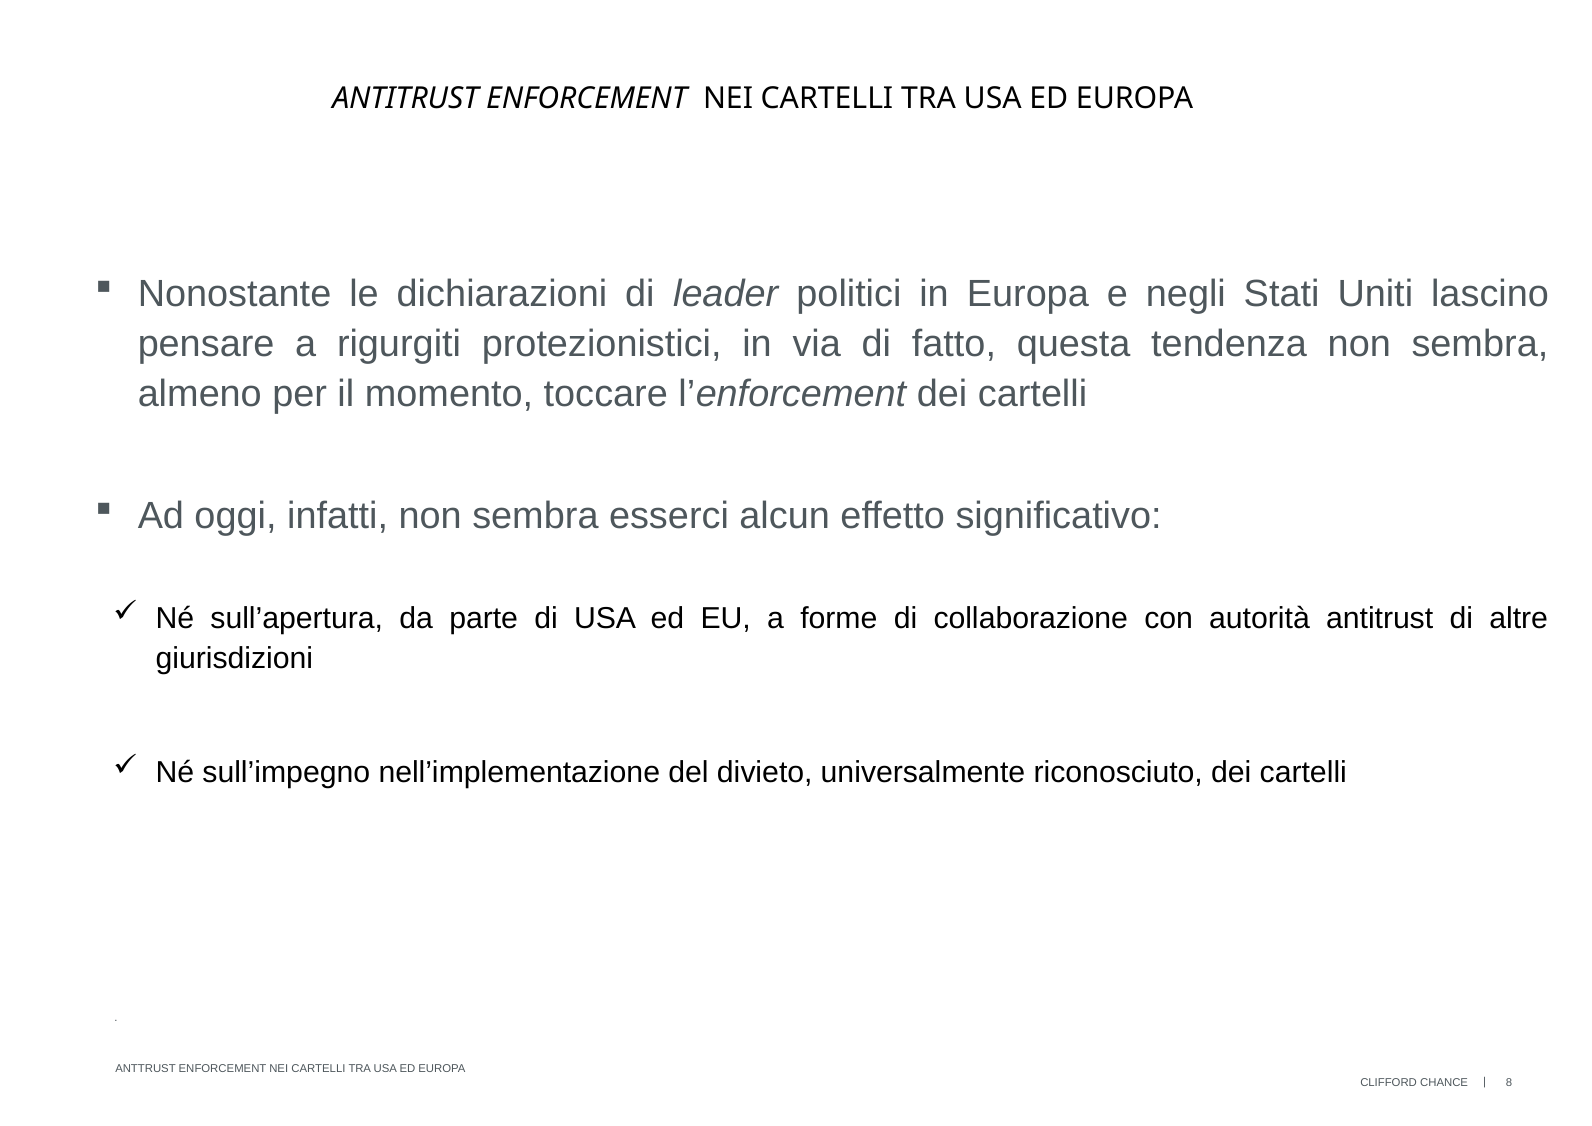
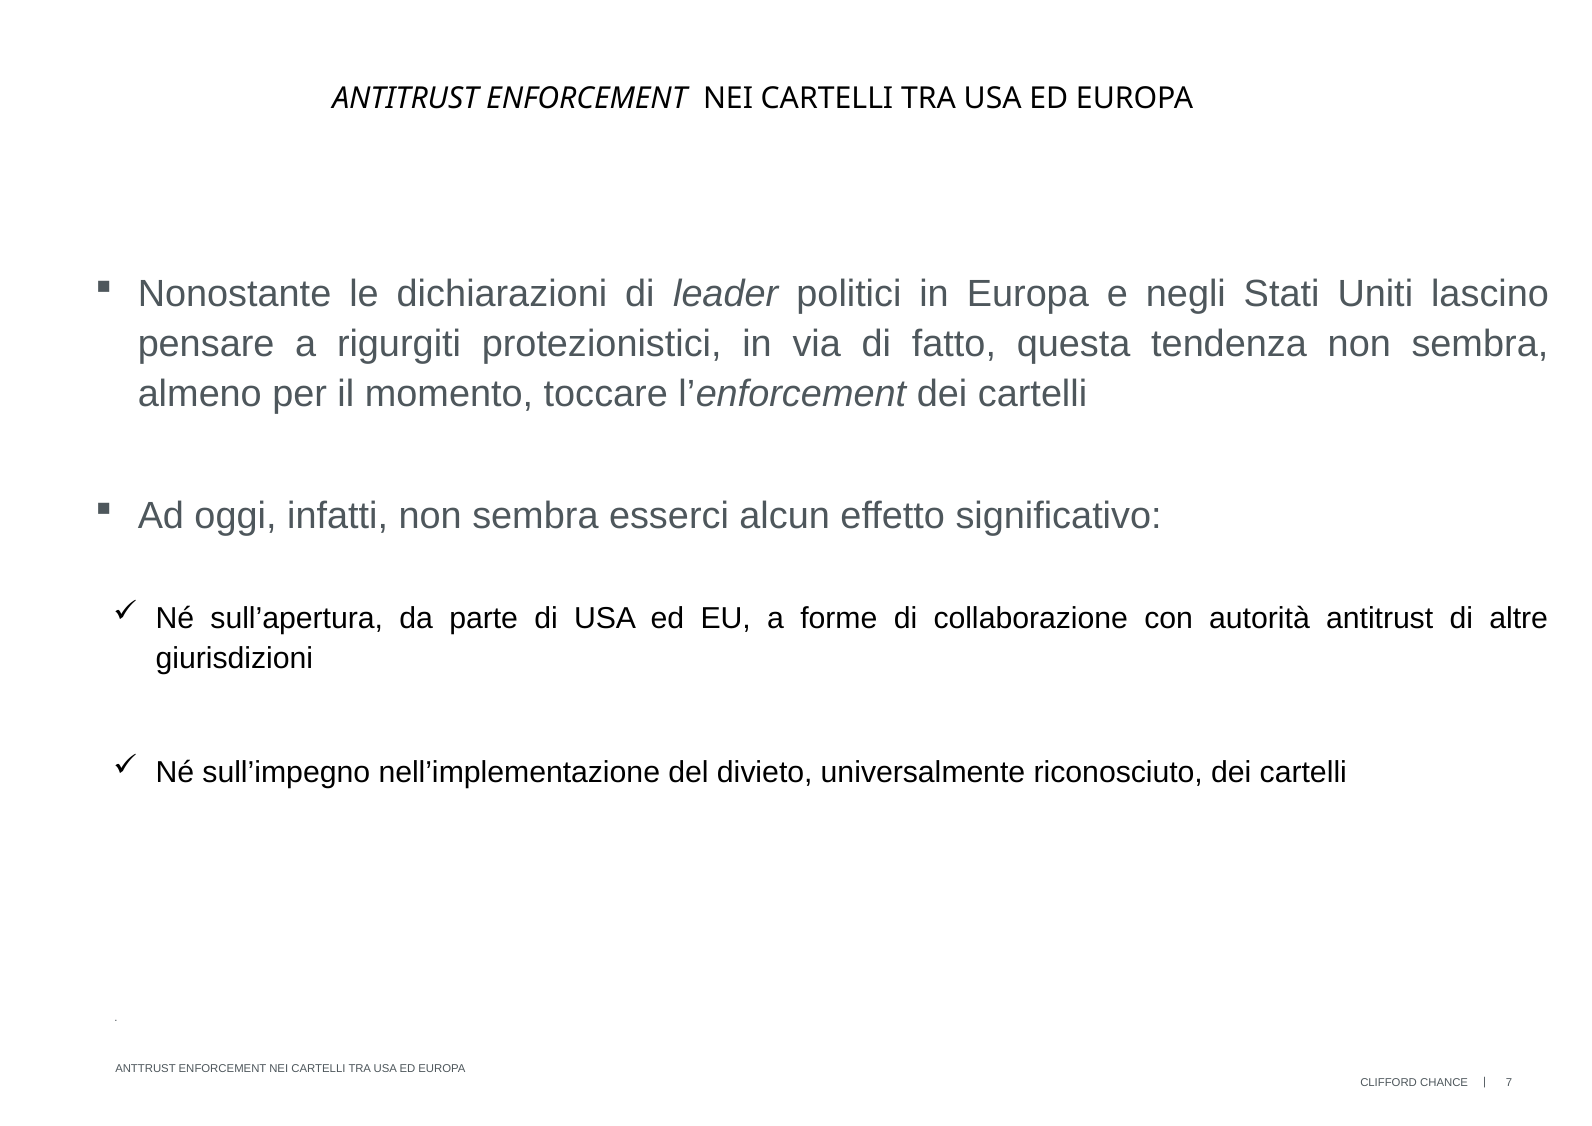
8: 8 -> 7 (1509, 1082)
